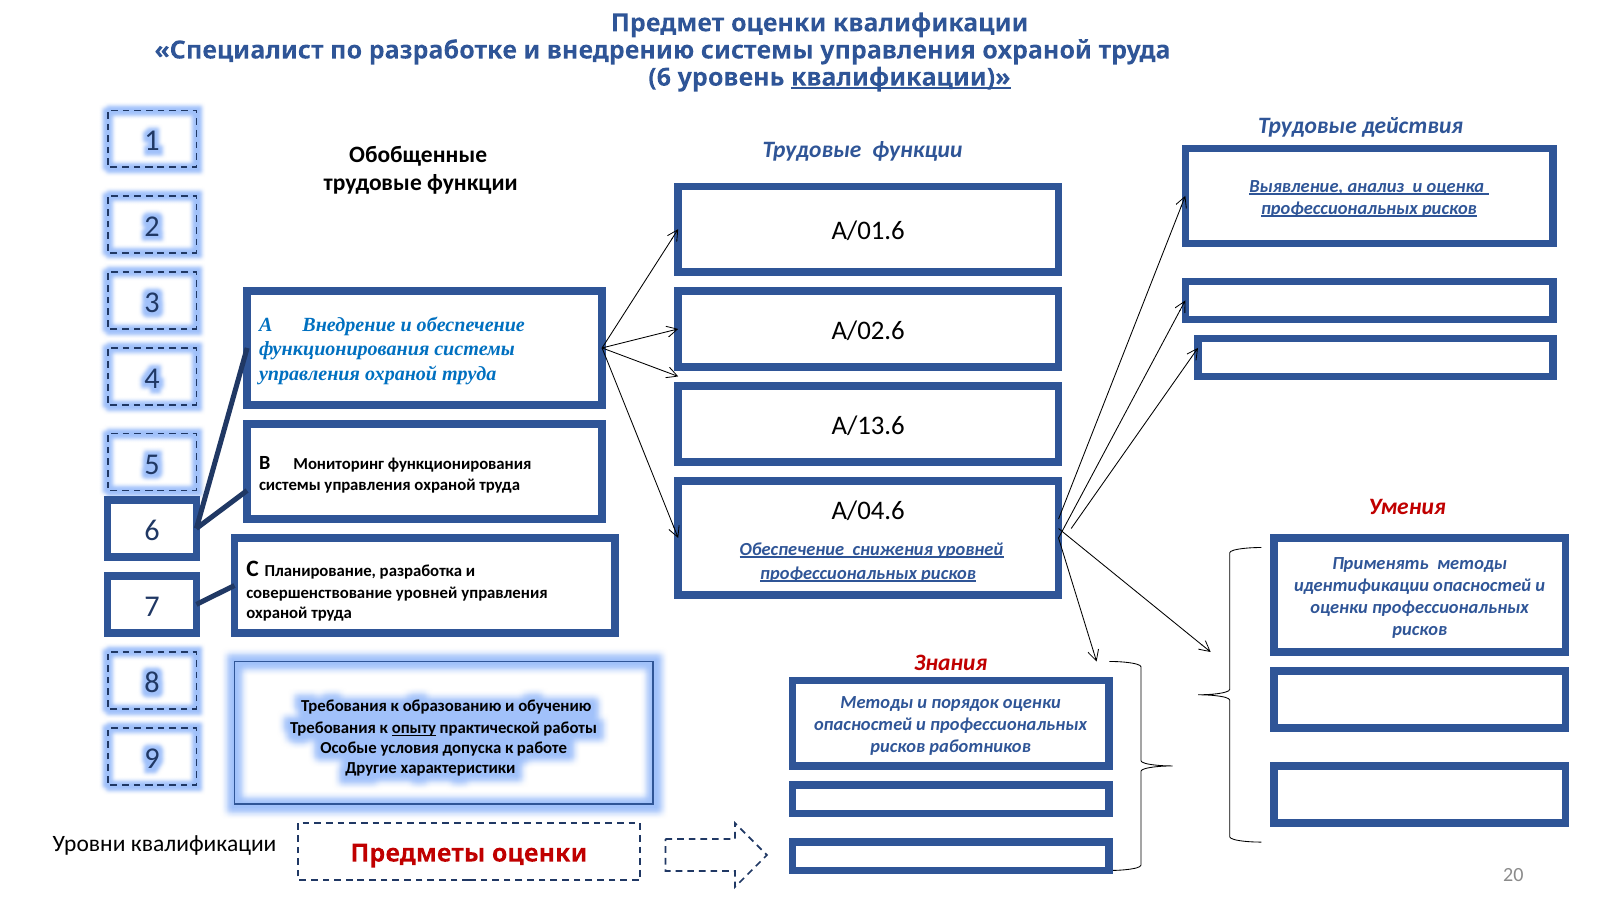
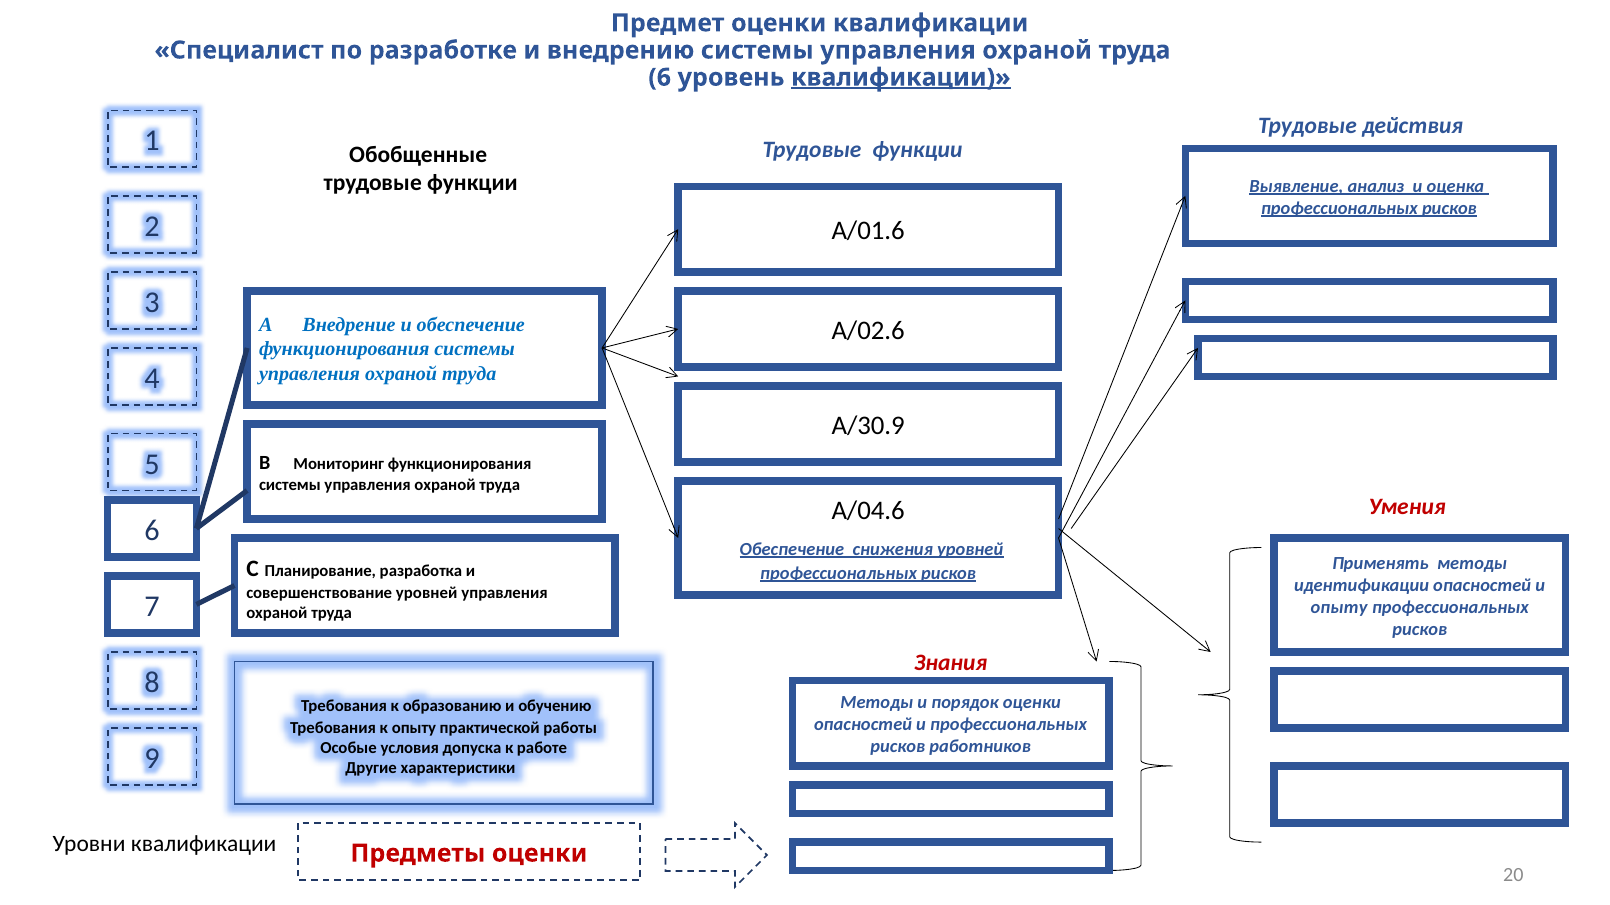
А/13.6: А/13.6 -> А/30.9 (868, 426)
оценки: оценки -> опыту (1339, 608)
опыту underline: present -> none (414, 728)
